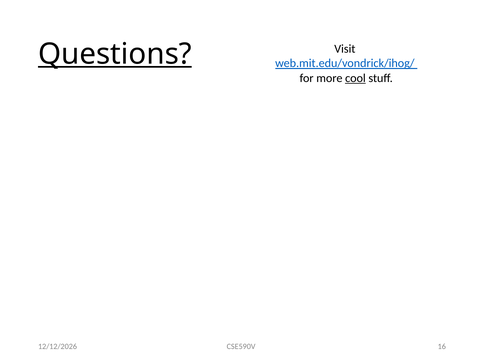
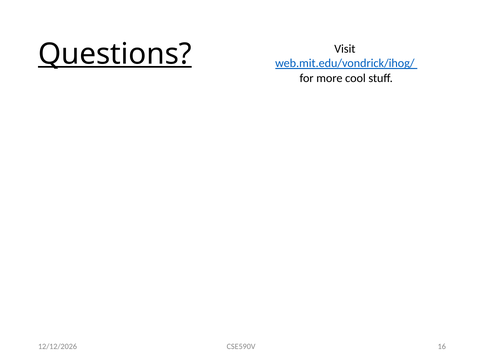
cool underline: present -> none (355, 78)
